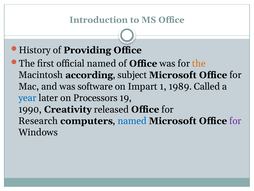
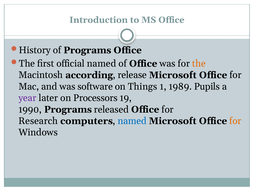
of Providing: Providing -> Programs (87, 50)
subject: subject -> release (132, 75)
Impart: Impart -> Things (143, 86)
Called: Called -> Pupils (207, 86)
year colour: blue -> purple (27, 98)
1990 Creativity: Creativity -> Programs (68, 109)
for colour: purple -> orange (235, 121)
